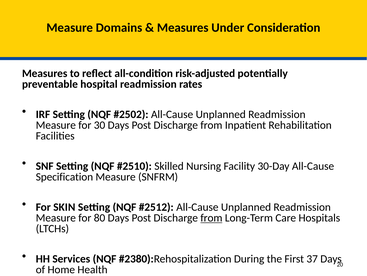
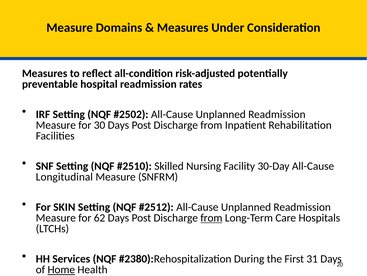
Specification: Specification -> Longitudinal (64, 176)
80: 80 -> 62 (100, 217)
37: 37 -> 31 (312, 258)
Home underline: none -> present (61, 269)
